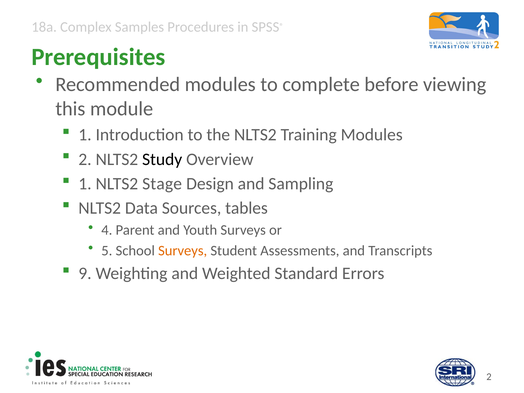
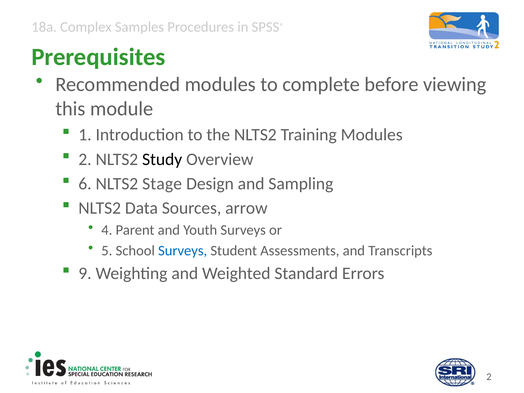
1: 1 -> 6 (85, 184)
tables: tables -> arrow (246, 208)
Surveys colour: orange -> blue (183, 251)
